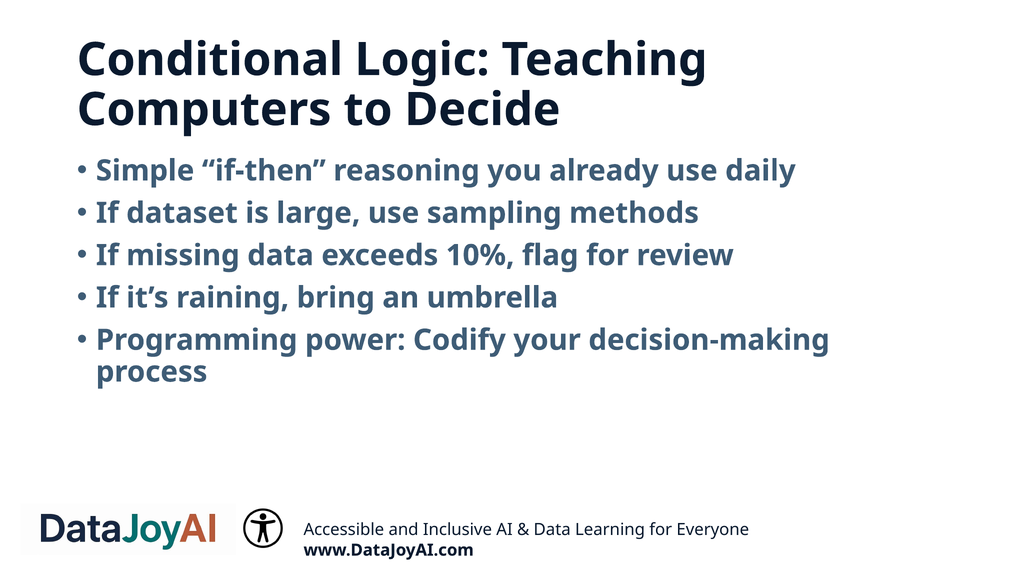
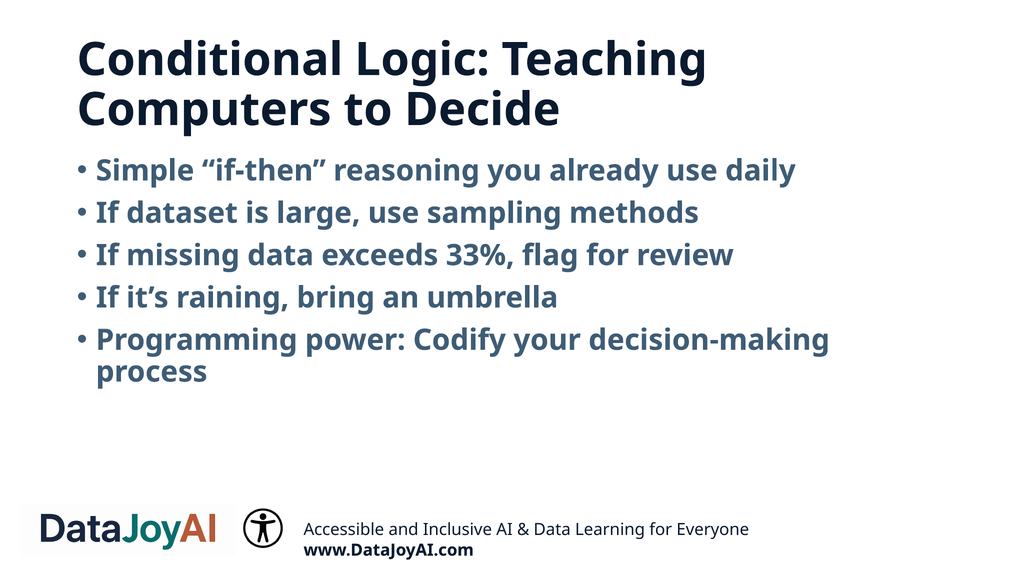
10%: 10% -> 33% (480, 255)
